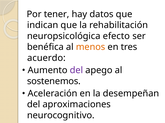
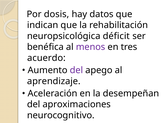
tener: tener -> dosis (57, 14)
efecto: efecto -> déficit (116, 36)
menos colour: orange -> purple (91, 47)
sostenemos: sostenemos -> aprendizaje (54, 82)
